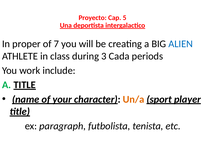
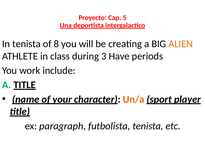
In proper: proper -> tenista (26, 44)
7: 7 -> 8 (56, 44)
ALIEN colour: blue -> orange (181, 44)
Cada: Cada -> Have (119, 56)
